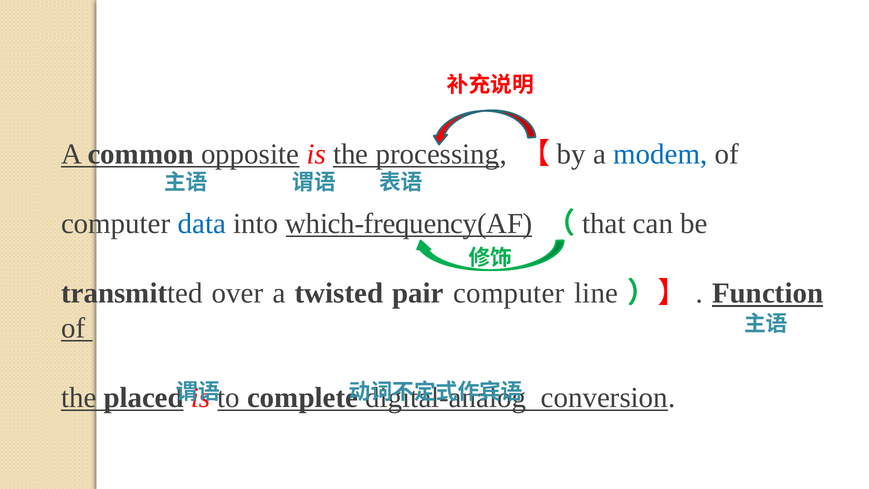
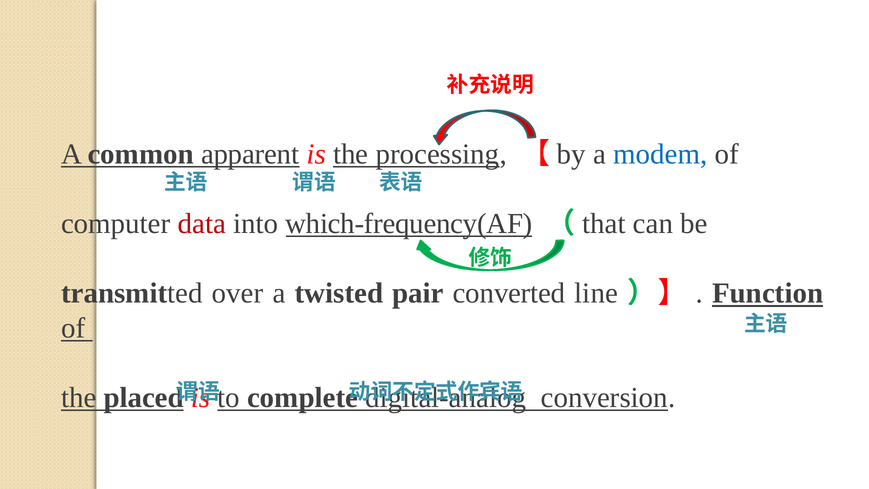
opposite: opposite -> apparent (250, 154)
data colour: blue -> red (202, 224)
pair computer: computer -> converted (509, 293)
